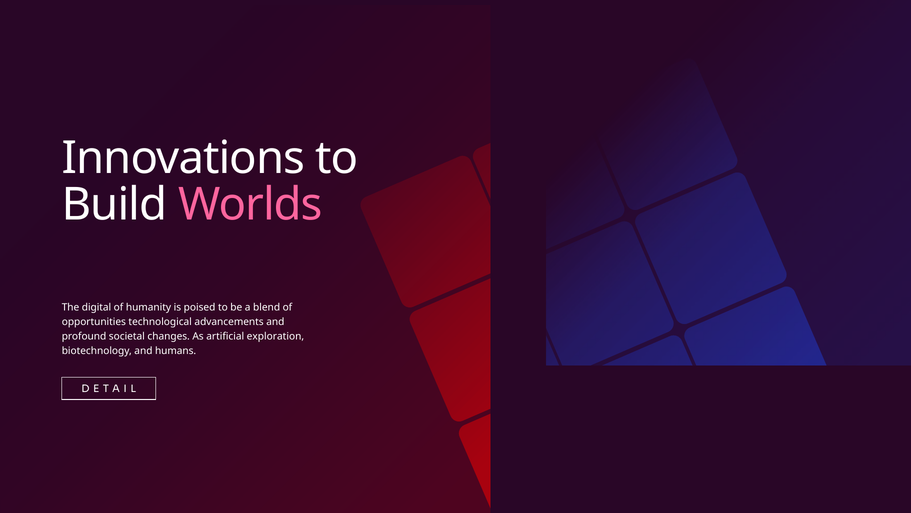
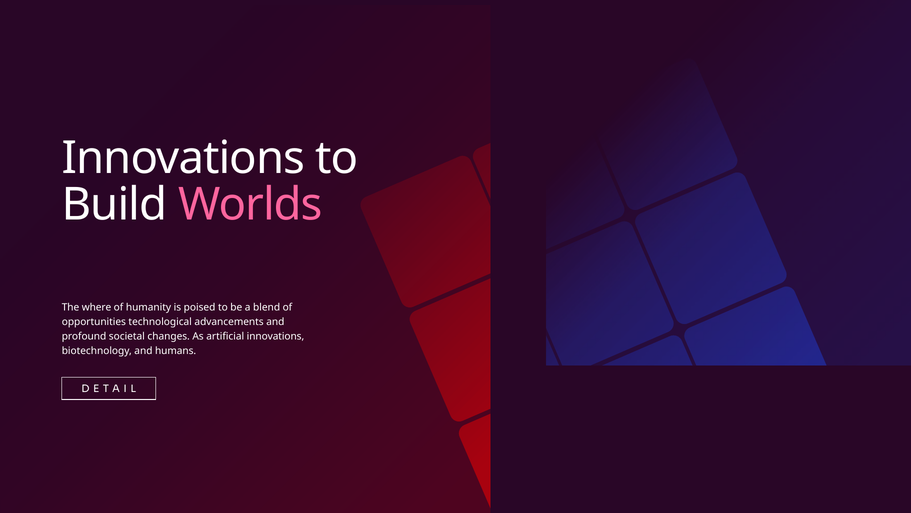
digital: digital -> where (97, 307)
artificial exploration: exploration -> innovations (275, 336)
